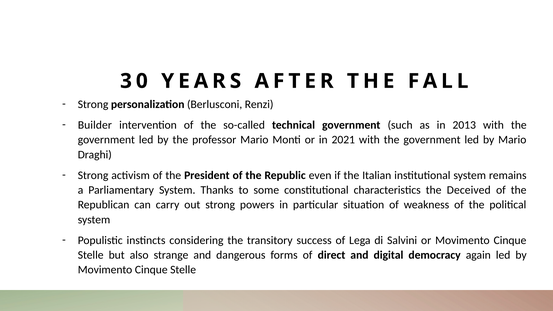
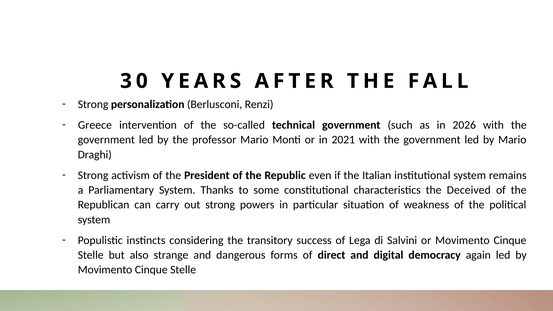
Builder: Builder -> Greece (95, 125)
2013: 2013 -> 2026 (464, 125)
